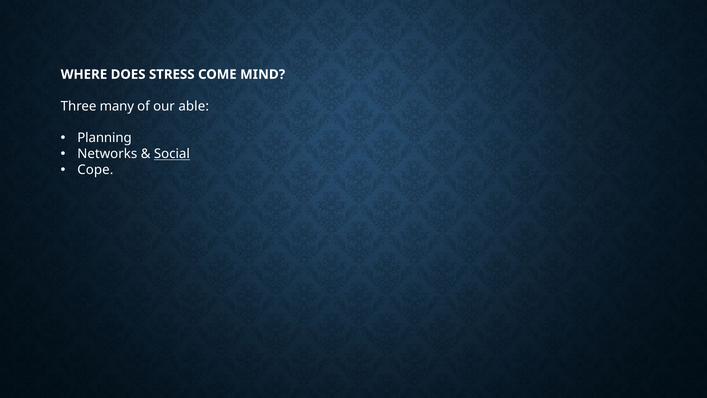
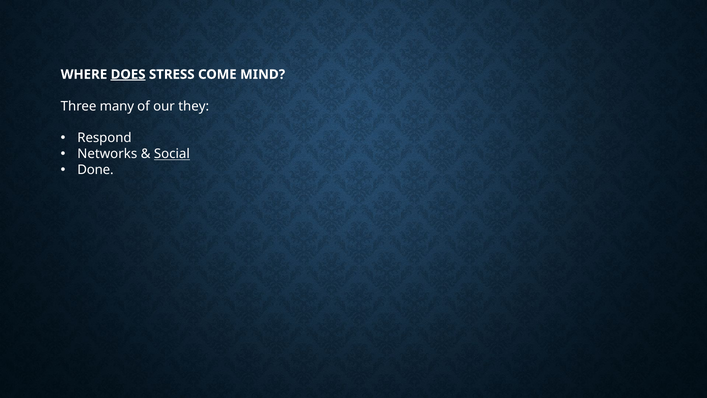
DOES underline: none -> present (128, 74)
able: able -> they (194, 106)
Planning: Planning -> Respond (104, 138)
Cope: Cope -> Done (95, 170)
